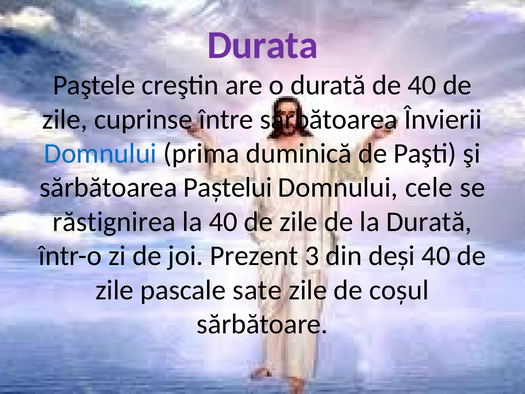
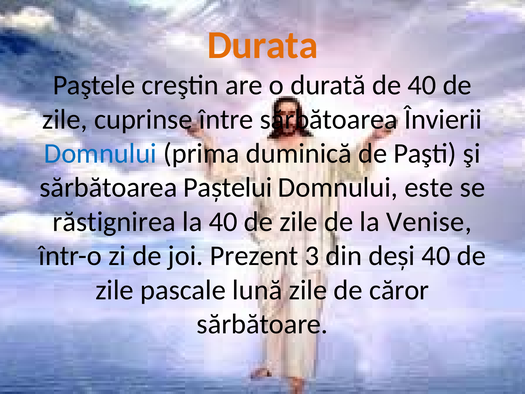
Durata colour: purple -> orange (263, 45)
cele: cele -> este (429, 187)
la Durată: Durată -> Venise (429, 222)
sate: sate -> lună (257, 290)
coşul: coşul -> căror (399, 290)
